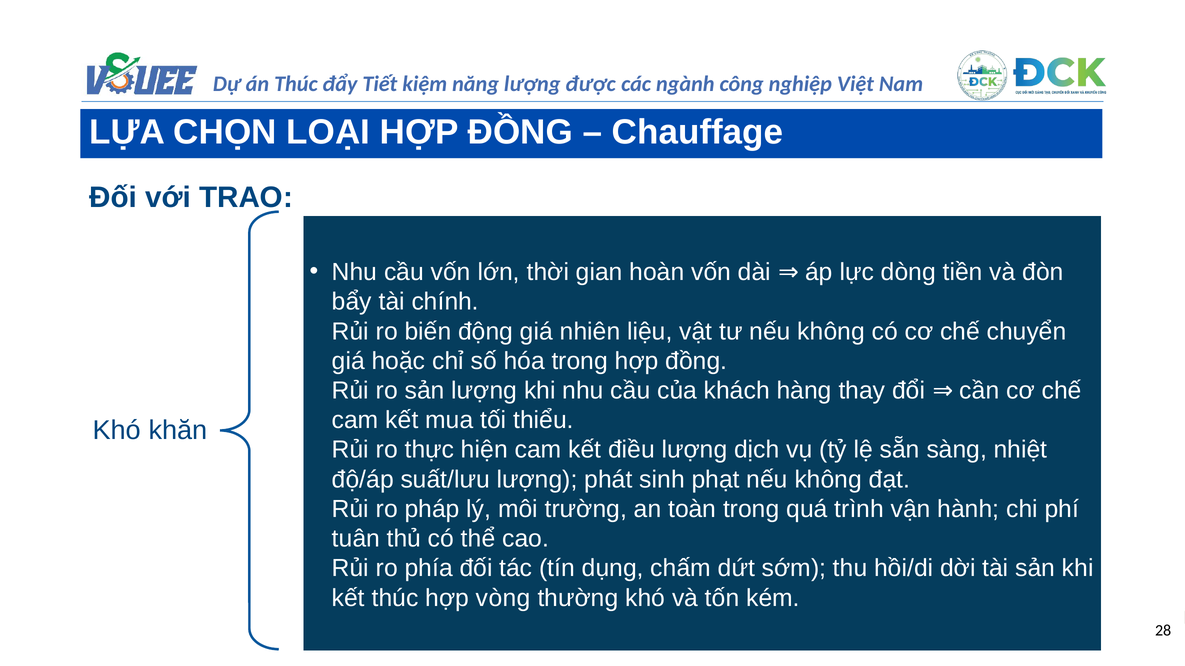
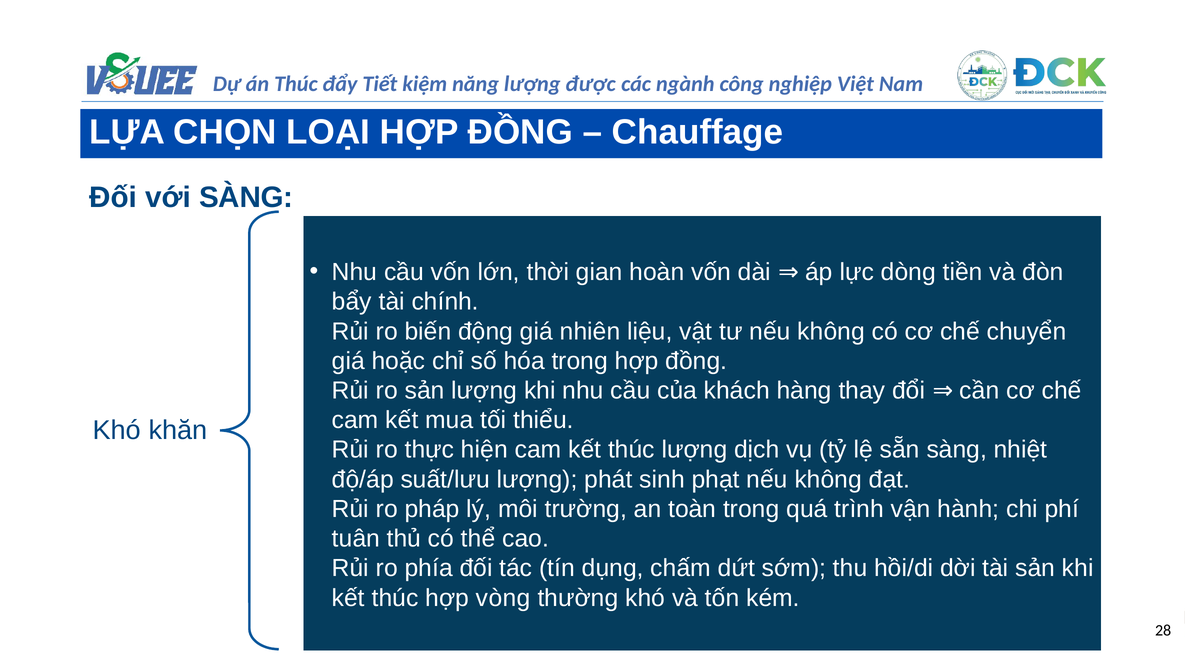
với TRAO: TRAO -> SÀNG (246, 198)
cam kết điều: điều -> thúc (631, 450)
